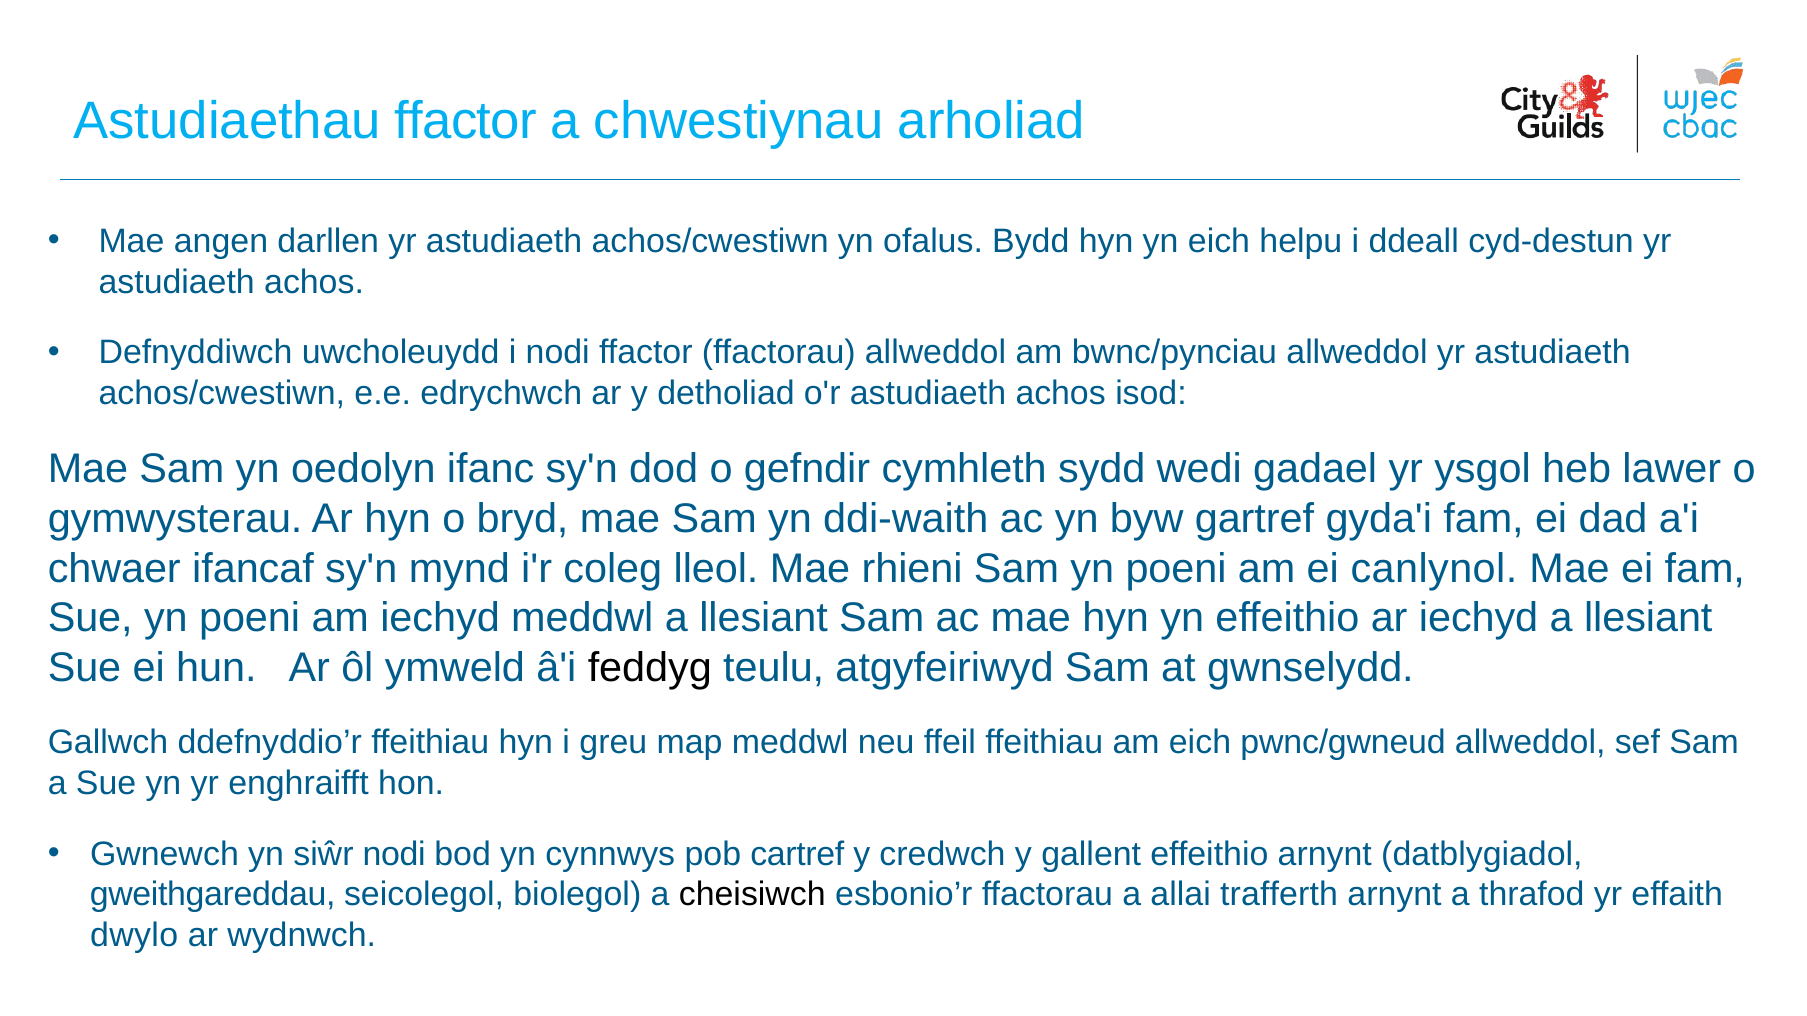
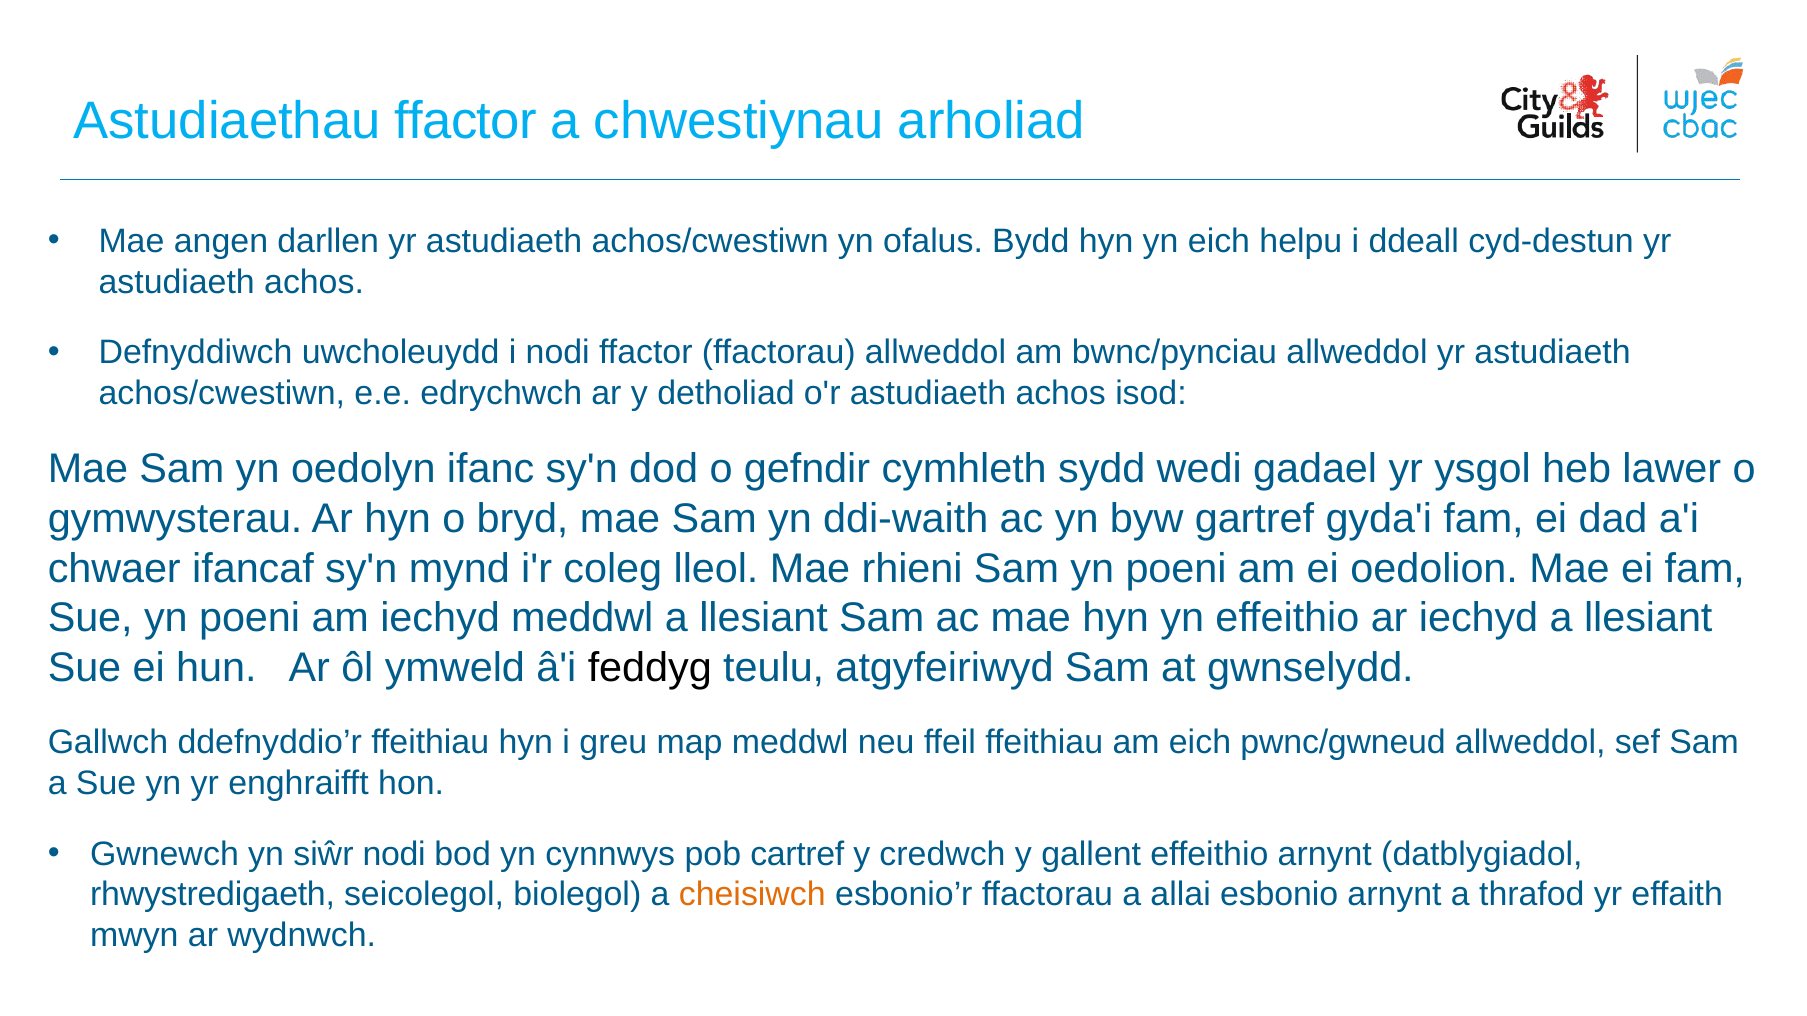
canlynol: canlynol -> oedolion (1434, 569)
gweithgareddau: gweithgareddau -> rhwystredigaeth (213, 895)
cheisiwch colour: black -> orange (752, 895)
trafferth: trafferth -> esbonio (1279, 895)
dwylo: dwylo -> mwyn (134, 936)
